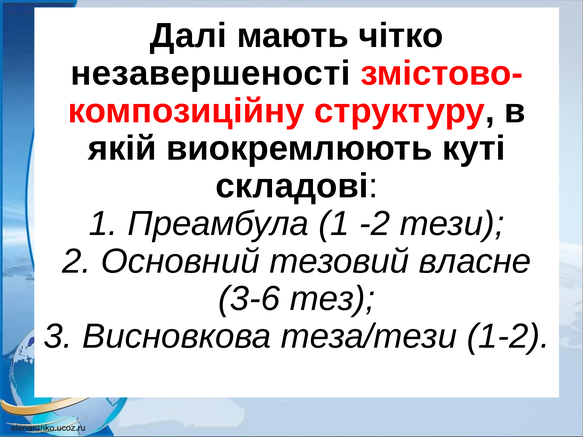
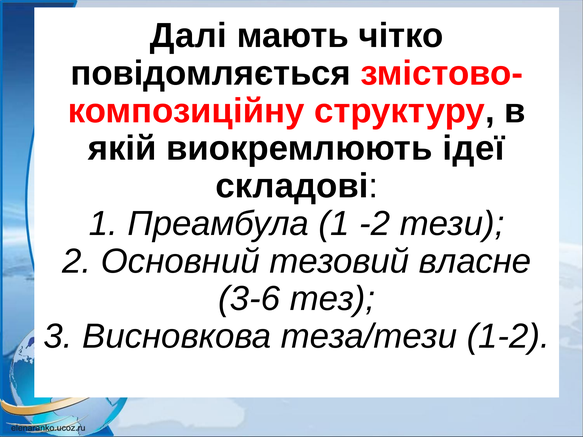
незавершеності: незавершеності -> повідомляється (211, 73)
куті: куті -> ідеї (474, 149)
